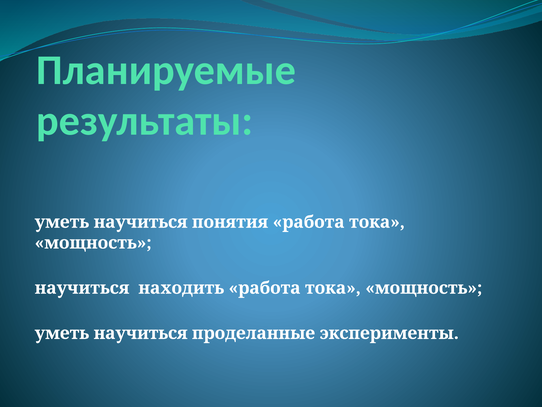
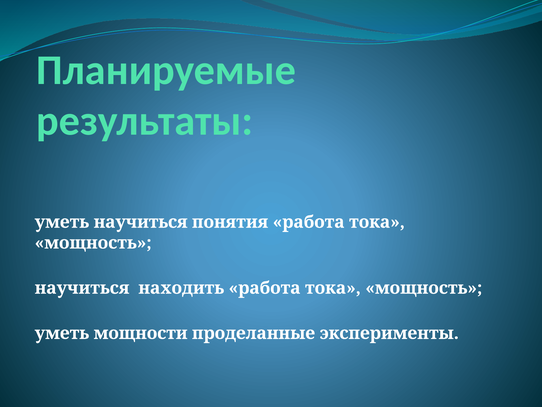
научиться: научиться -> мощности (141, 333)
